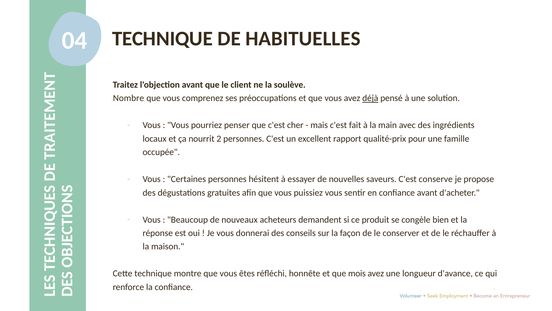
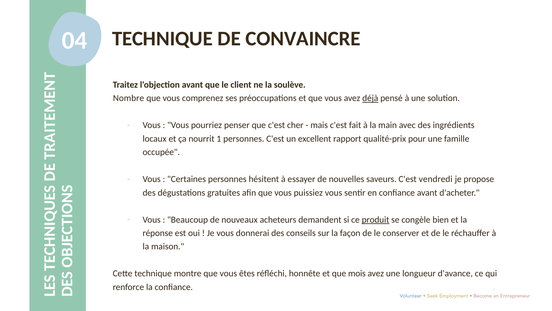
HABITUELLES: HABITUELLES -> CONVAINCRE (303, 39)
2: 2 -> 1 (219, 139)
conserve: conserve -> vendredi (436, 179)
produit underline: none -> present (376, 219)
